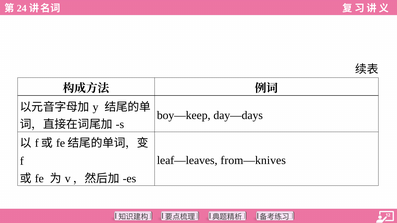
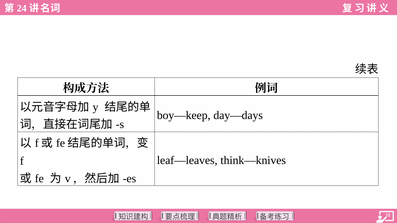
from—knives: from—knives -> think—knives (253, 161)
